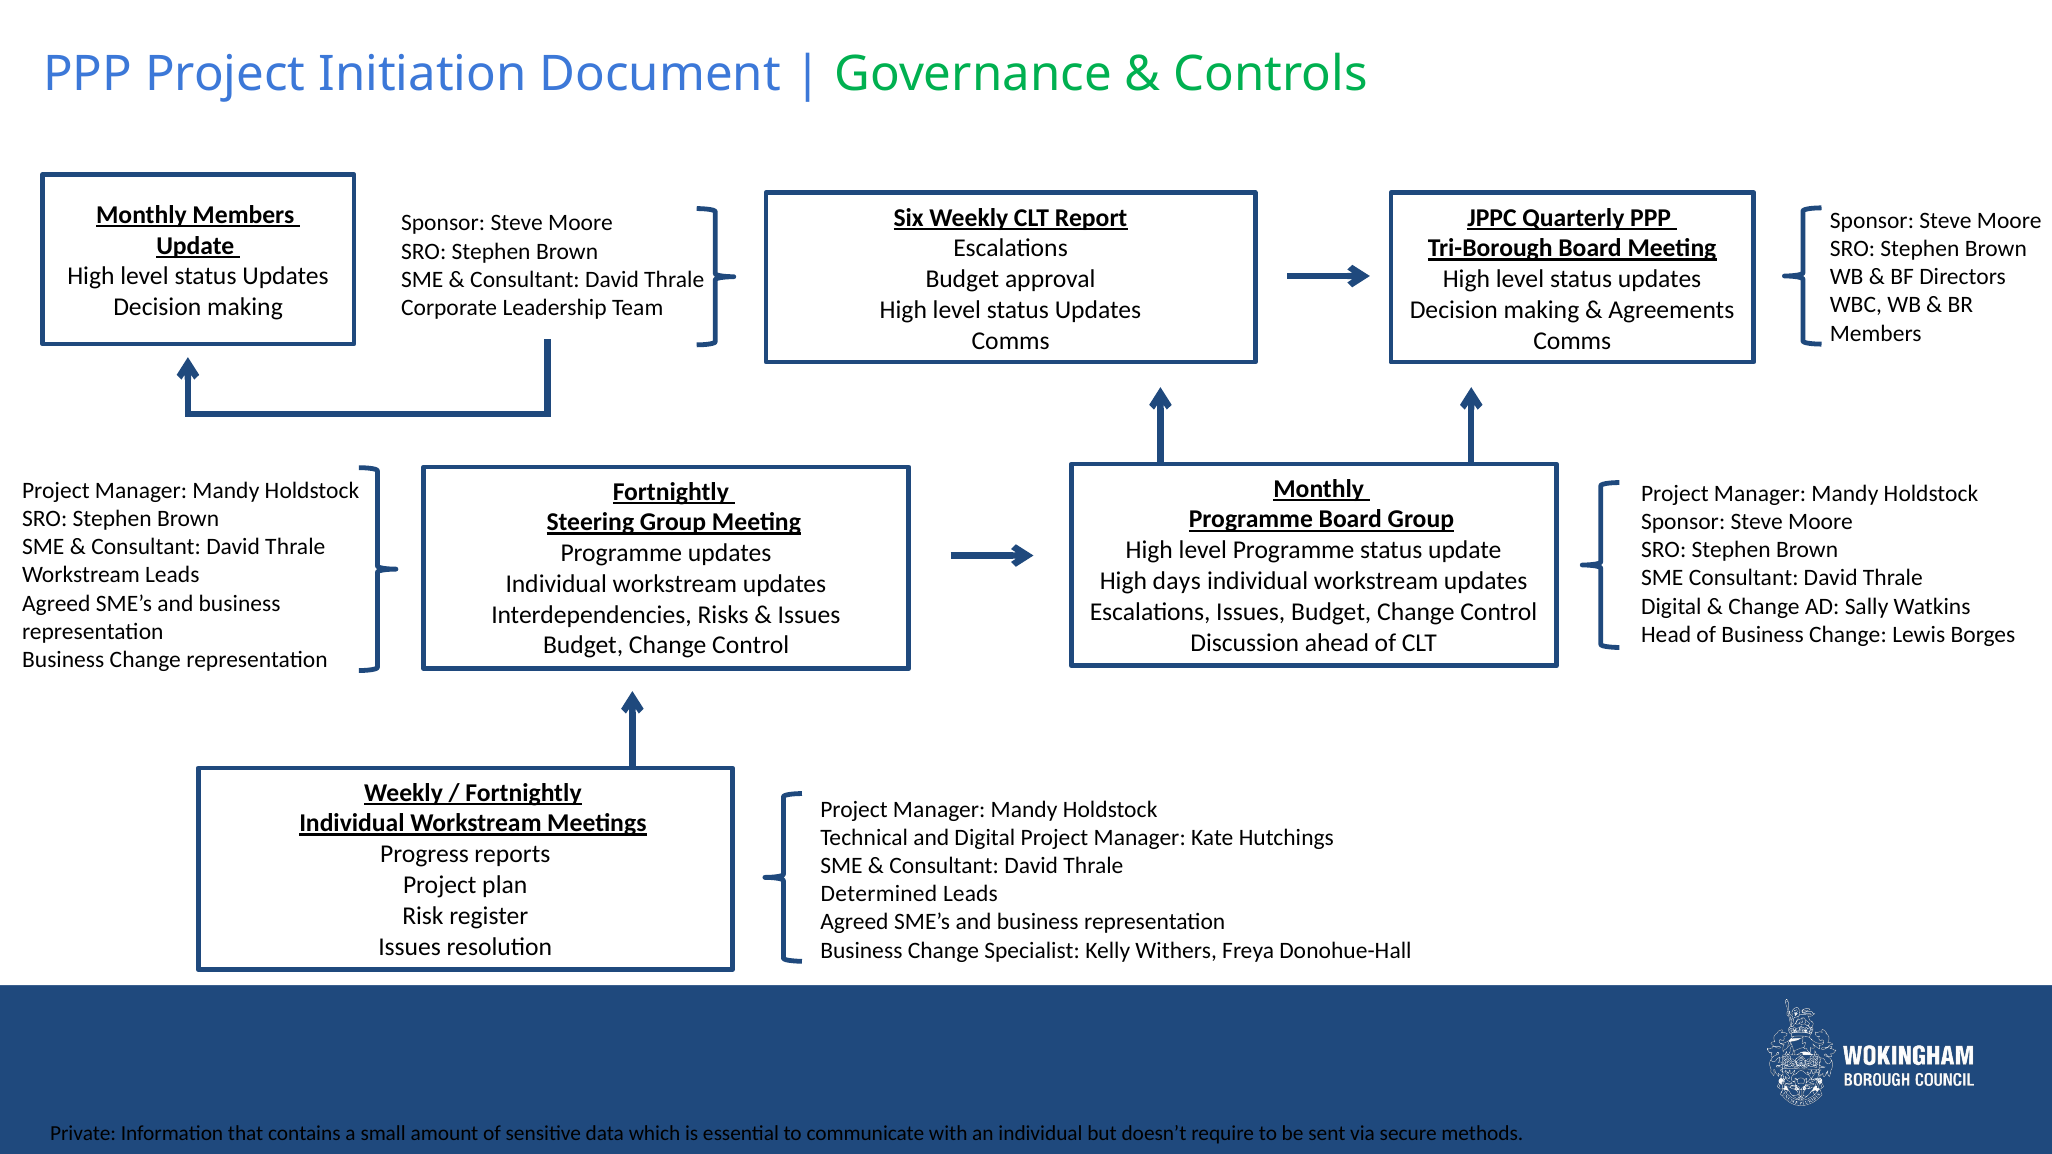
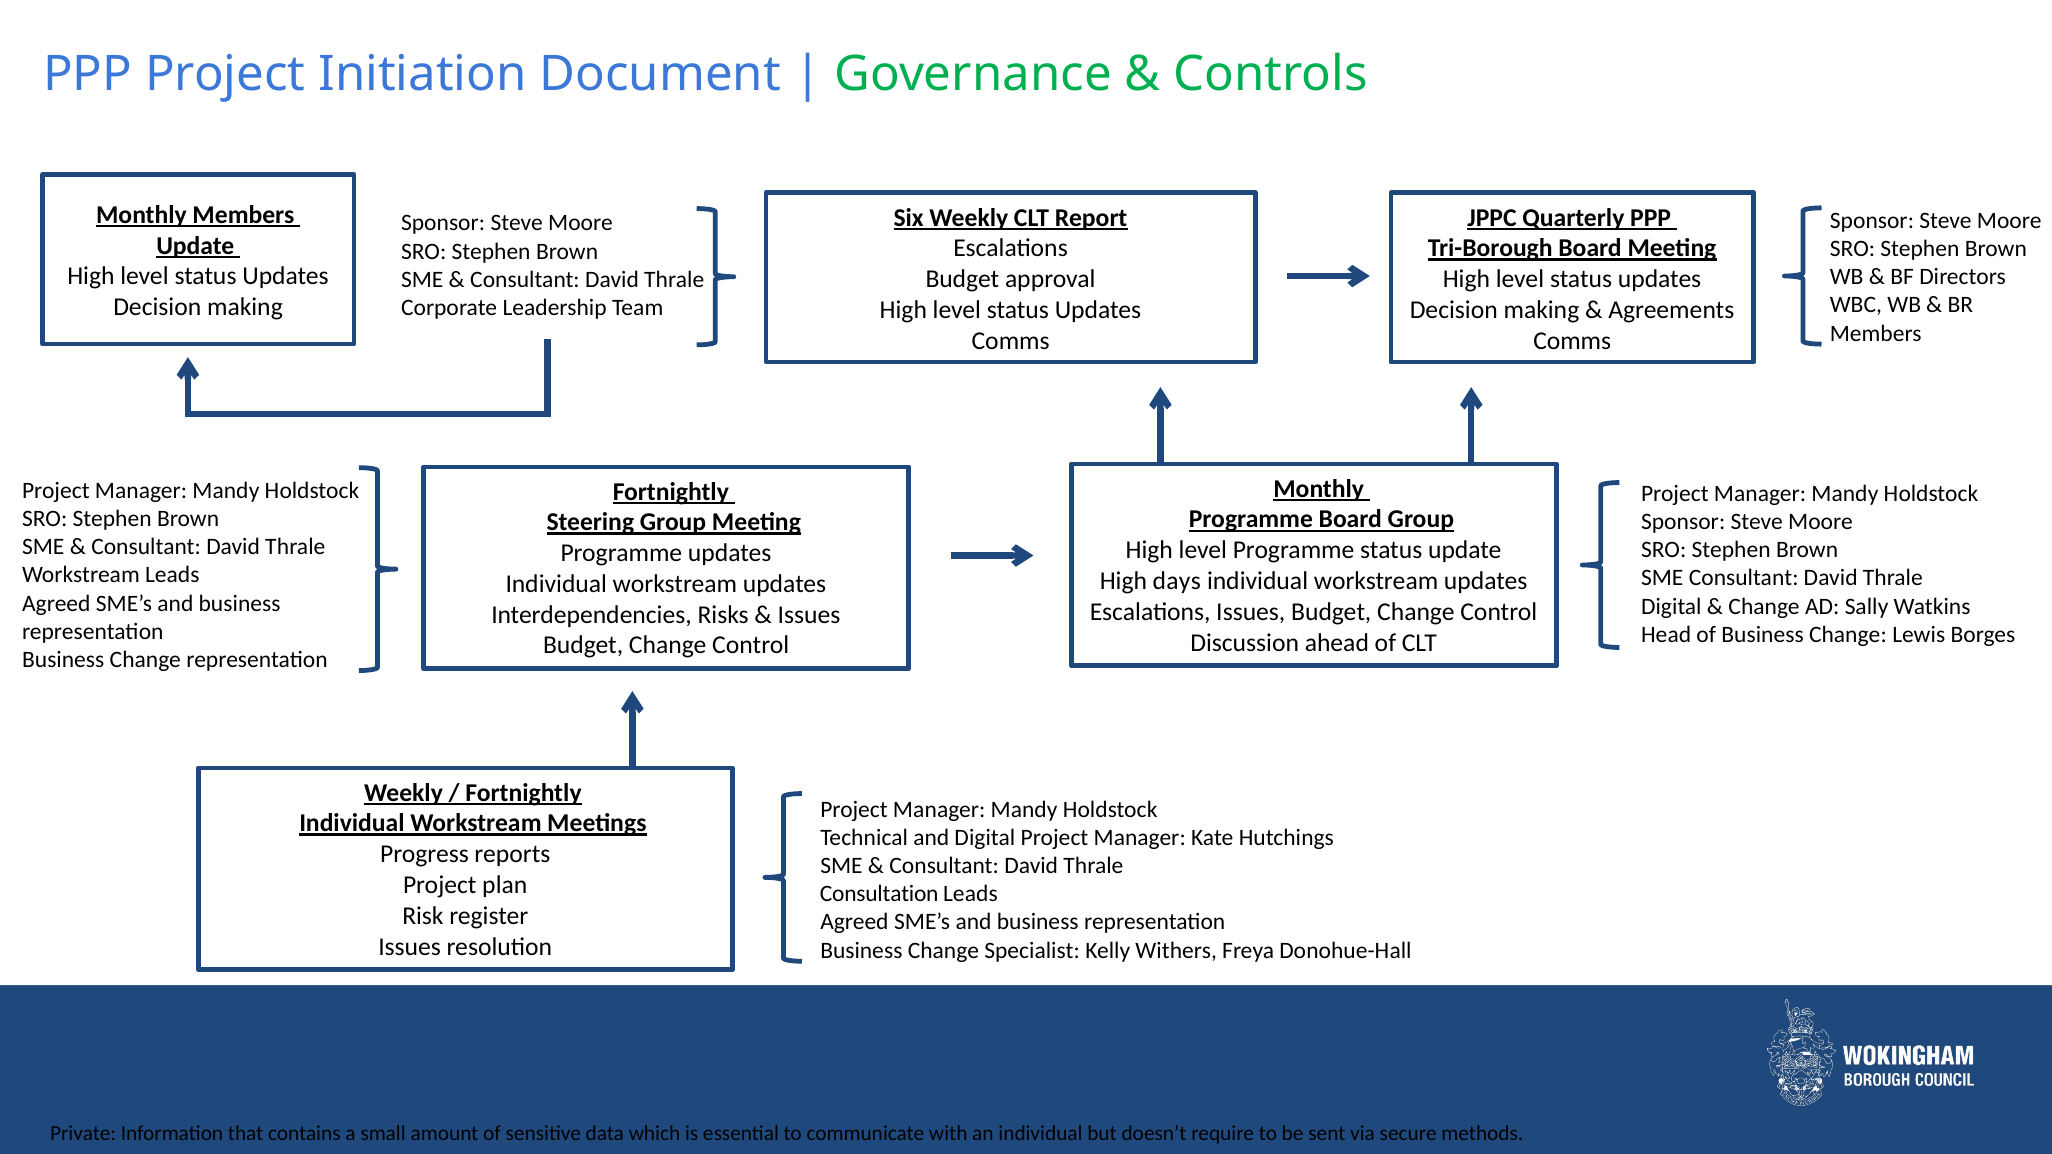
Determined: Determined -> Consultation (879, 894)
